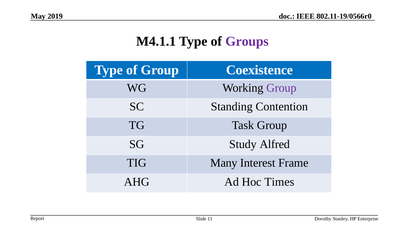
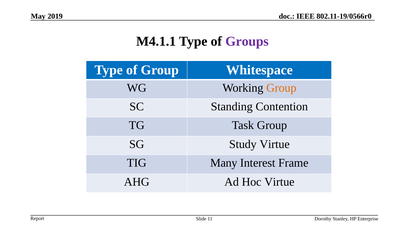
Coexistence: Coexistence -> Whitespace (259, 70)
Group colour: purple -> orange (281, 88)
Study Alfred: Alfred -> Virtue (275, 144)
Hoc Times: Times -> Virtue (279, 182)
